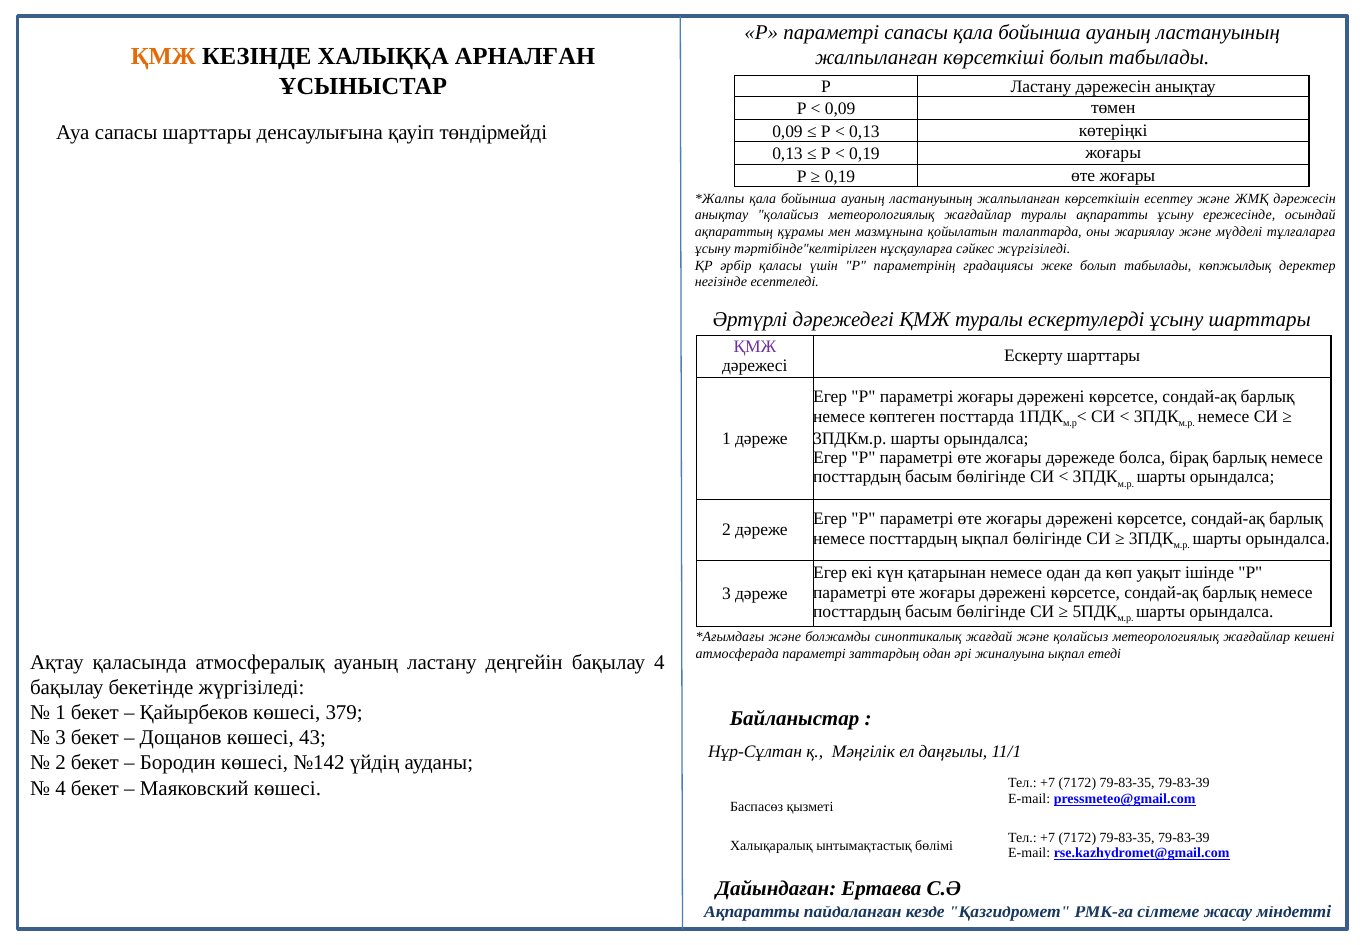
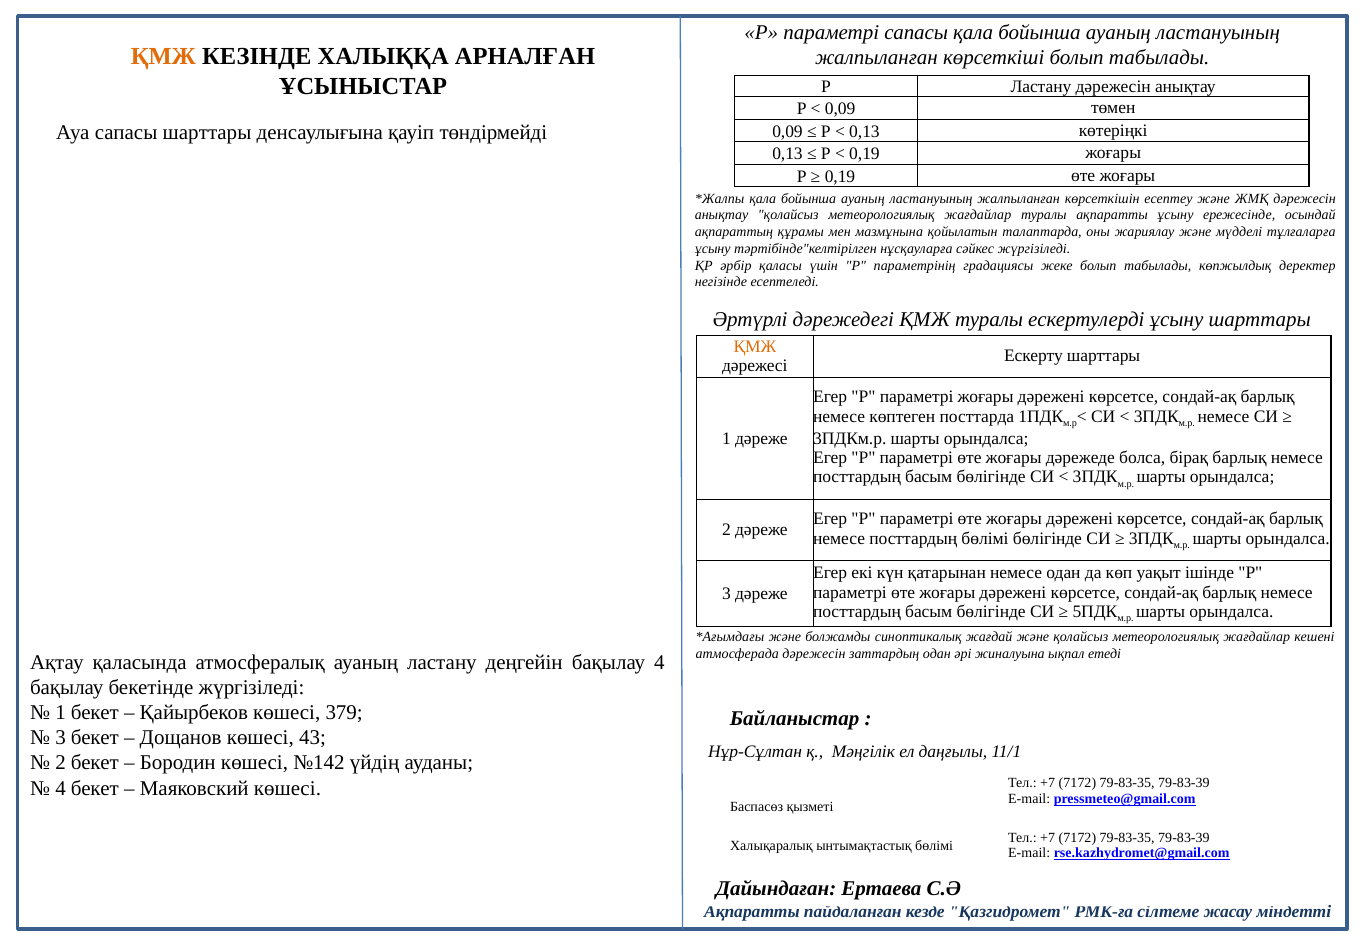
ҚМЖ colour: purple -> orange (755, 347)
посттардың ықпал: ықпал -> бөлімі (985, 538)
атмосферада параметрі: параметрі -> дәрежесін (814, 654)
